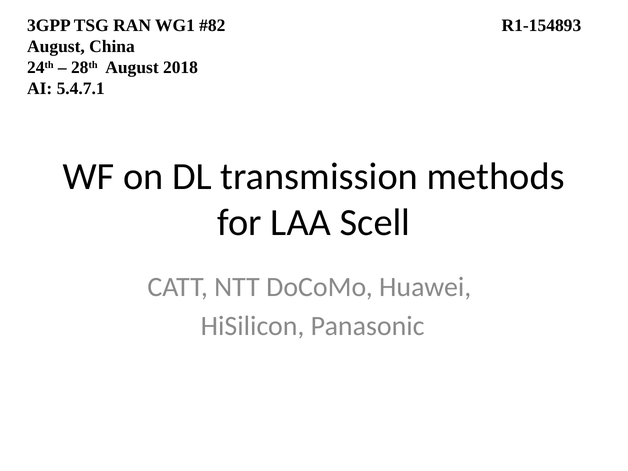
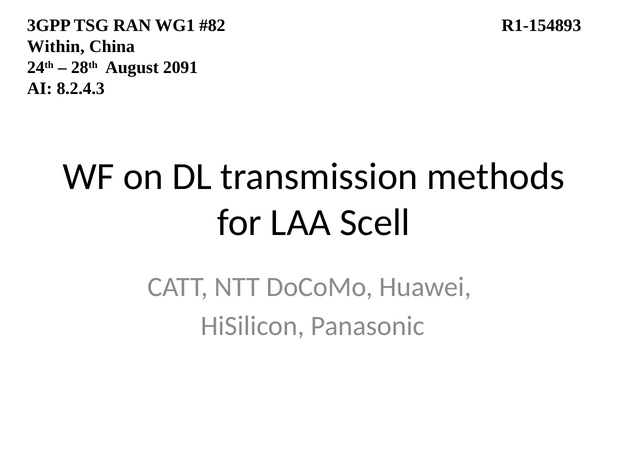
August: August -> Within (56, 47)
2018: 2018 -> 2091 (180, 67)
5.4.7.1: 5.4.7.1 -> 8.2.4.3 (81, 88)
